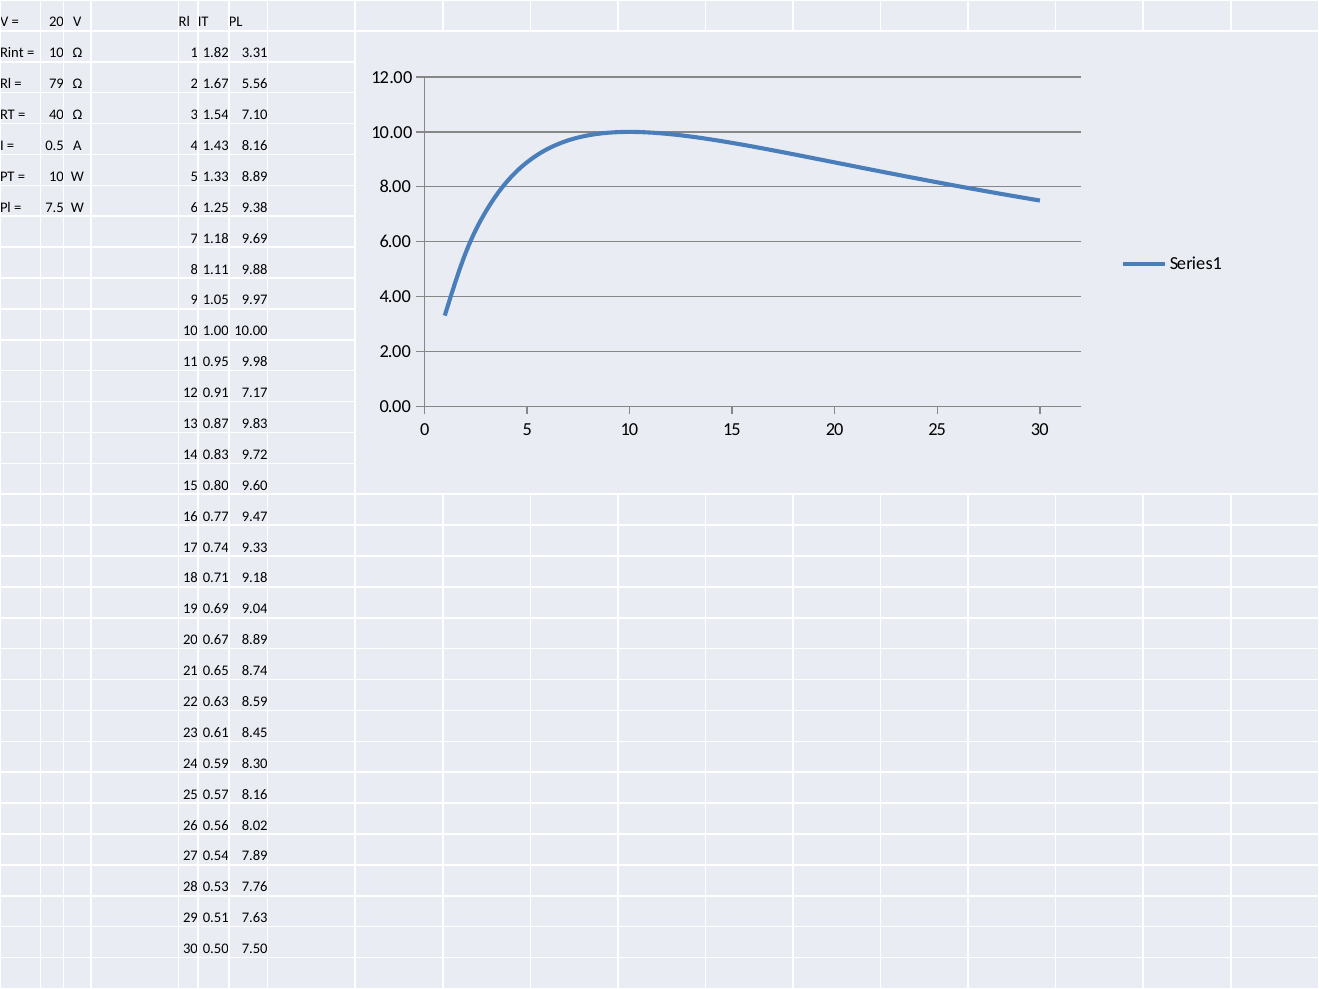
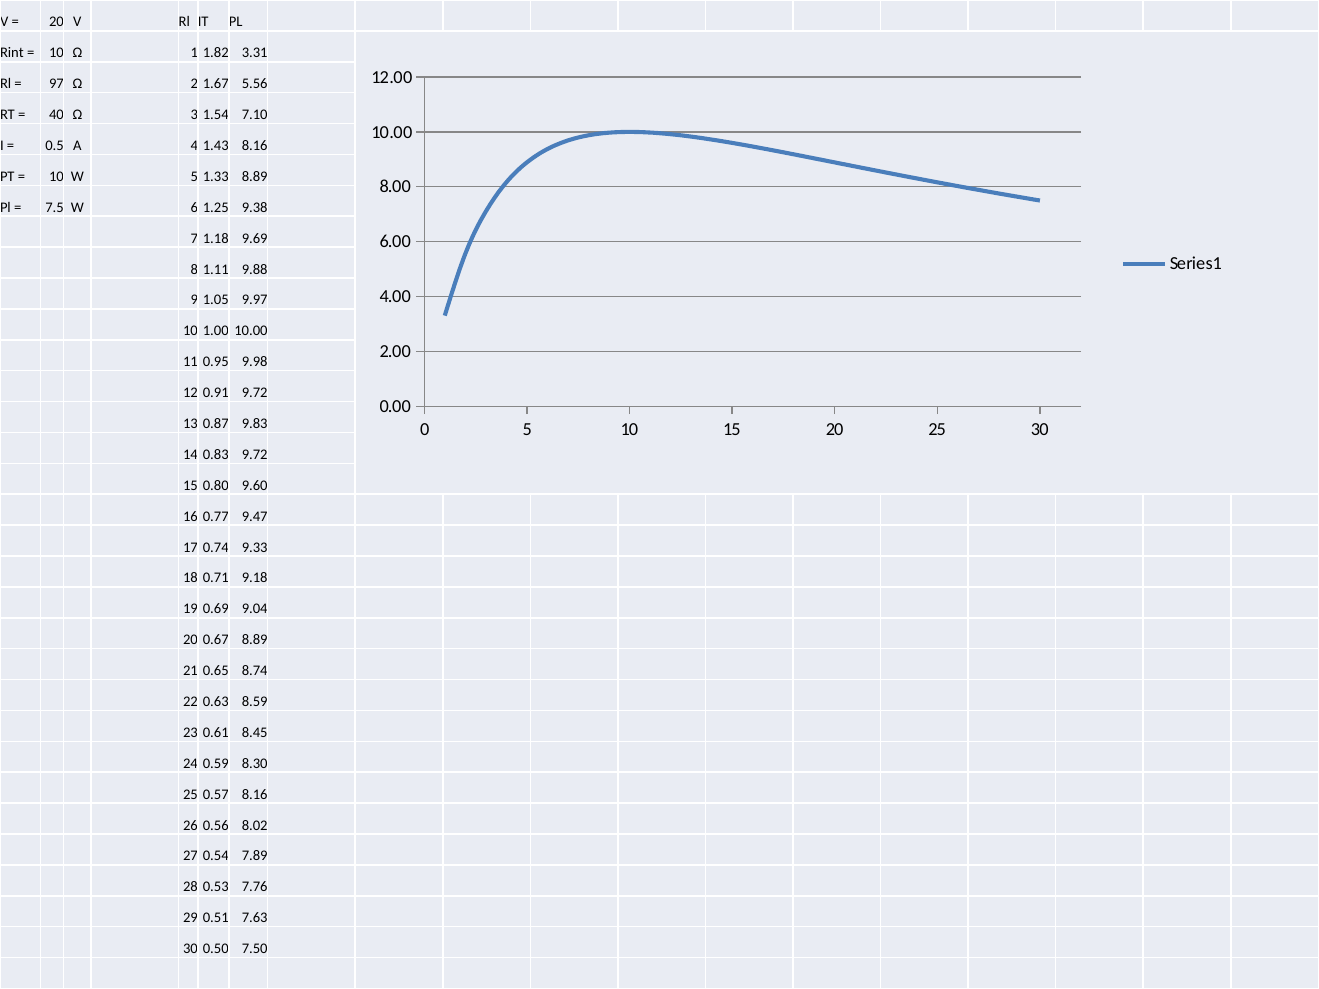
79: 79 -> 97 (56, 84)
0.91 7.17: 7.17 -> 9.72 (255, 393)
